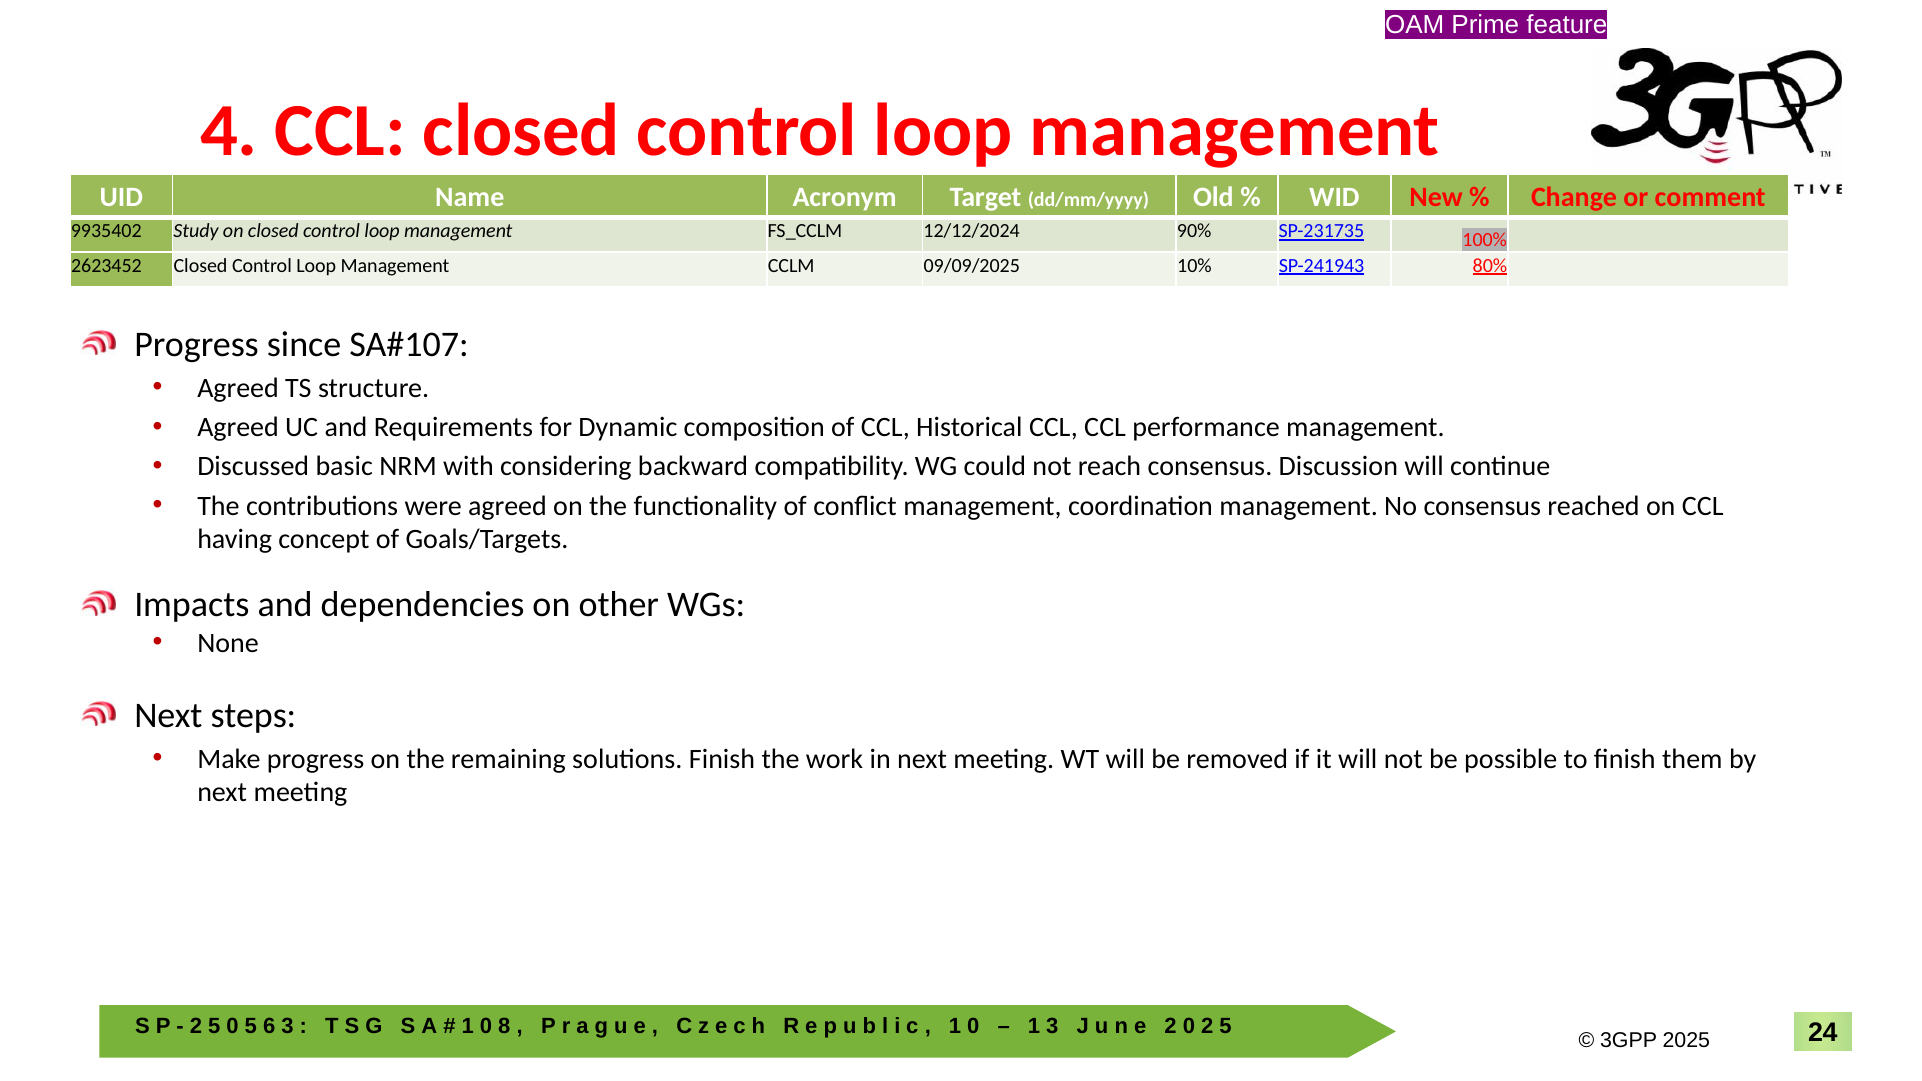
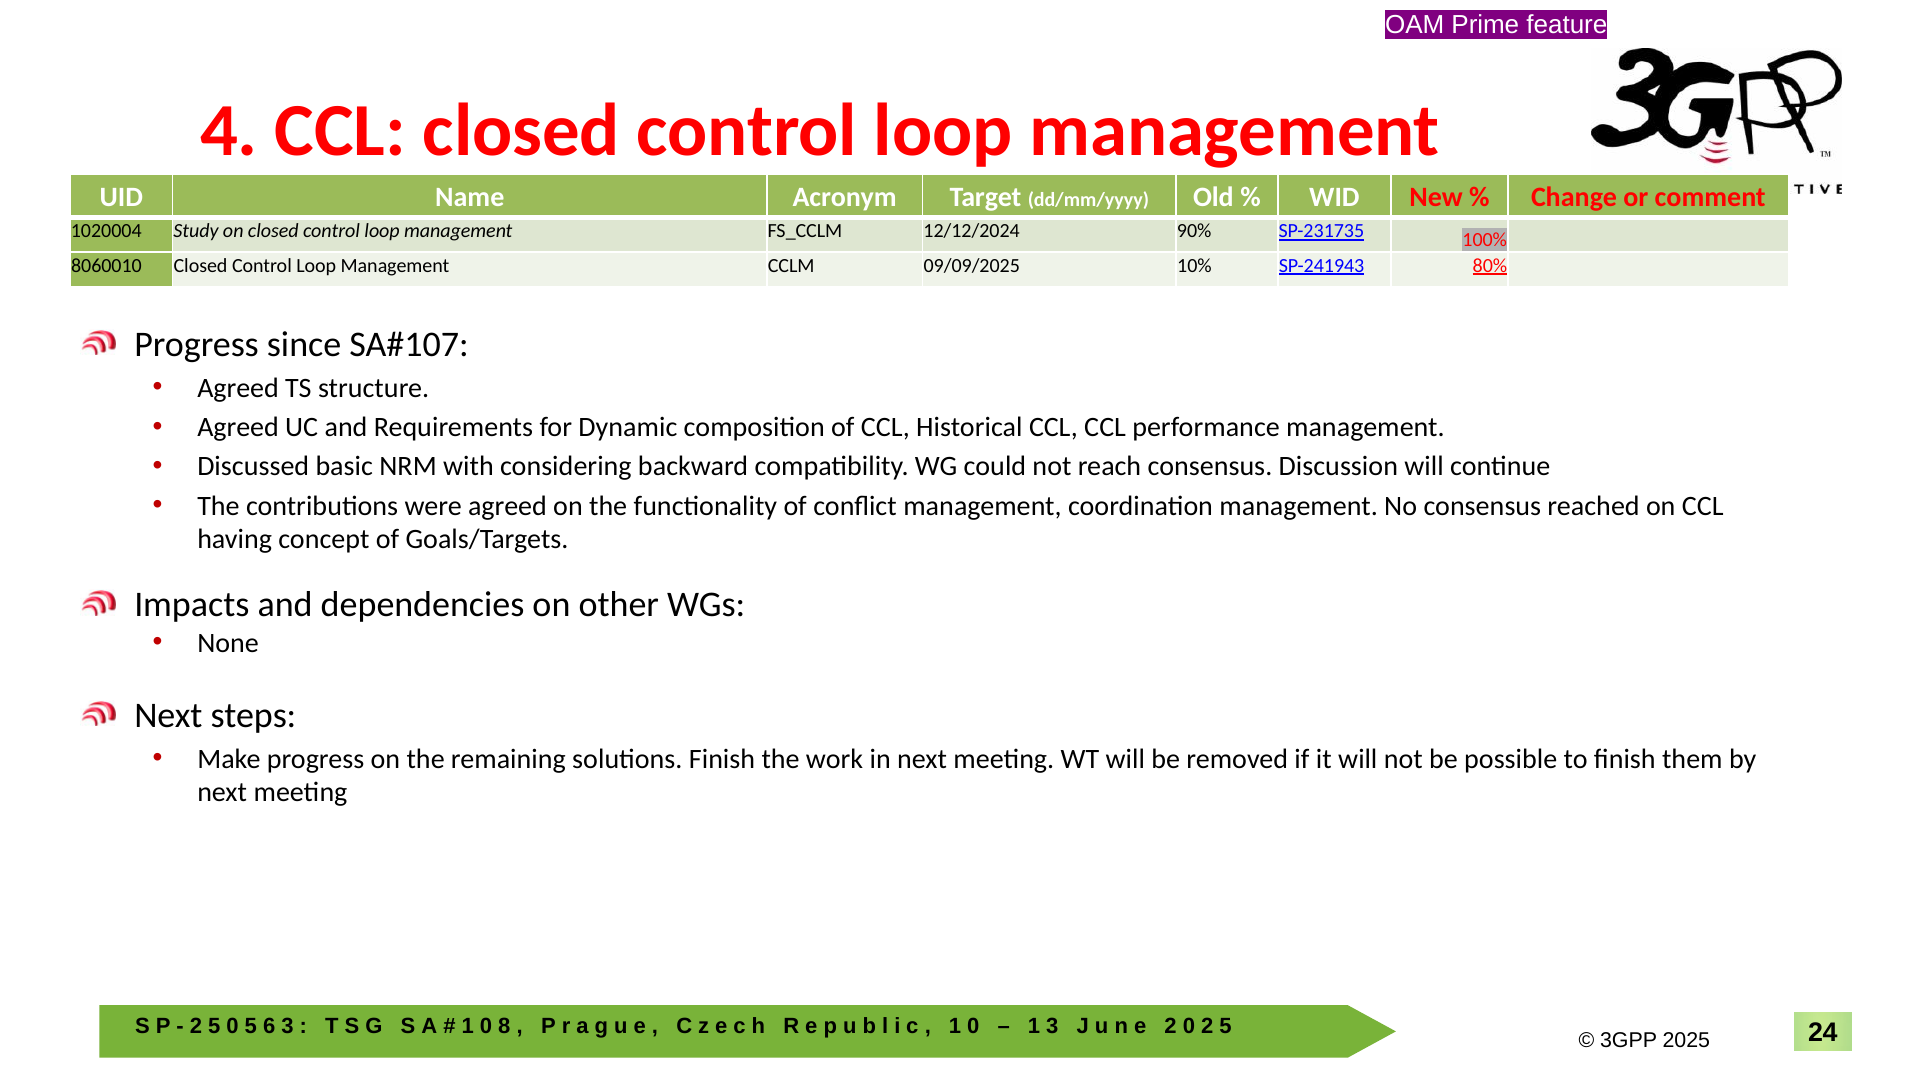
9935402: 9935402 -> 1020004 (106, 231)
2623452: 2623452 -> 8060010 (106, 266)
